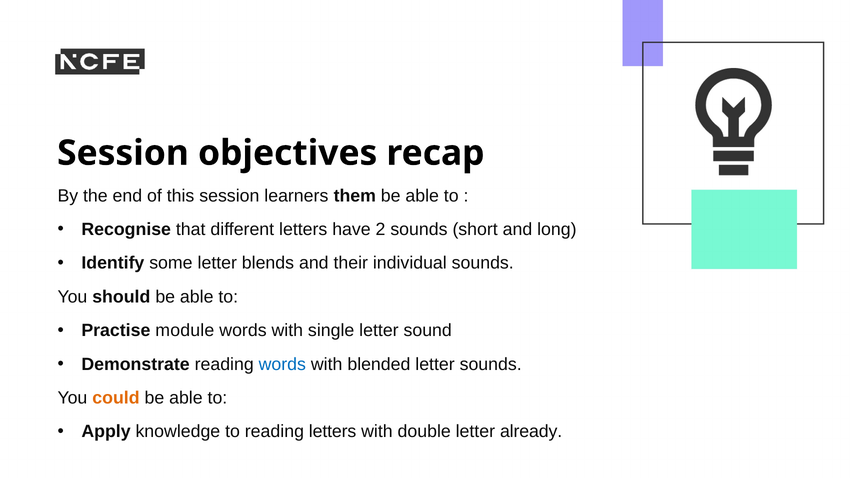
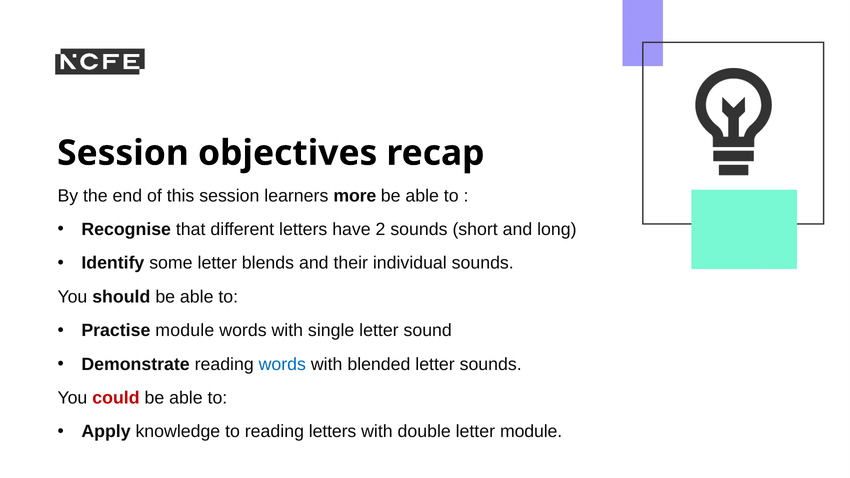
them: them -> more (355, 196)
could colour: orange -> red (116, 398)
letter already: already -> module (531, 432)
